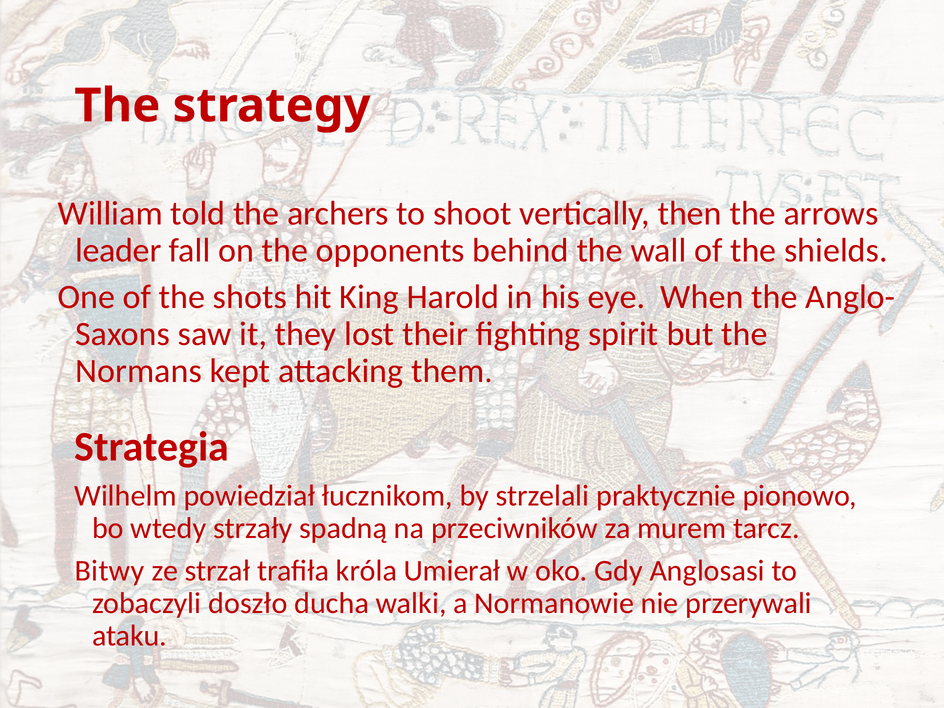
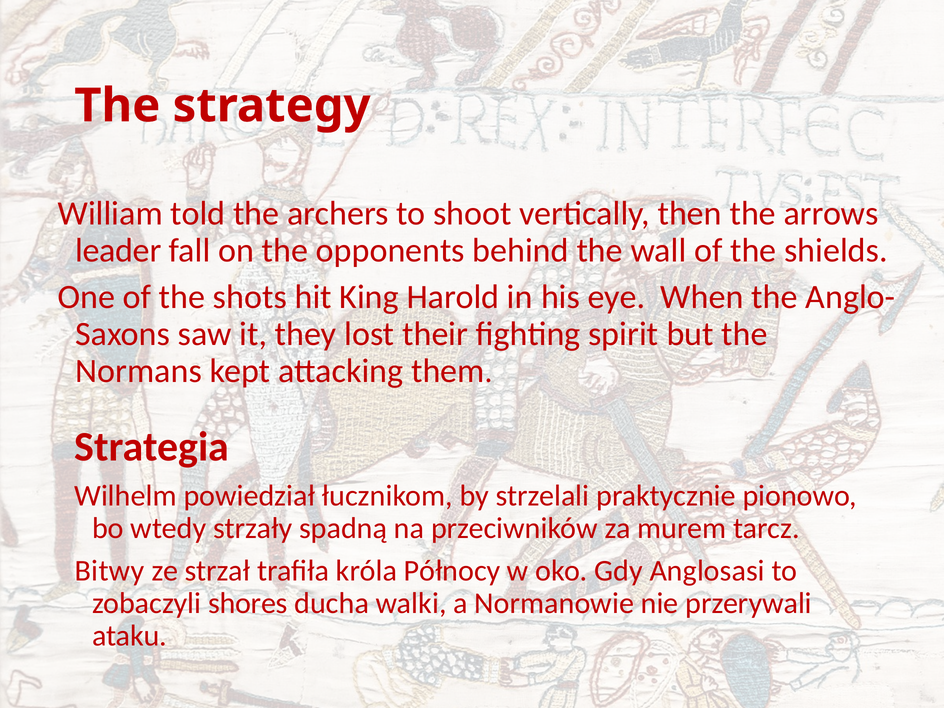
Umierał: Umierał -> Północy (452, 571)
doszło: doszło -> shores (248, 603)
